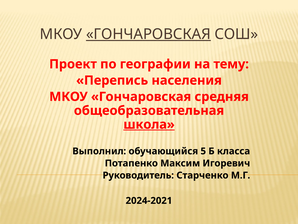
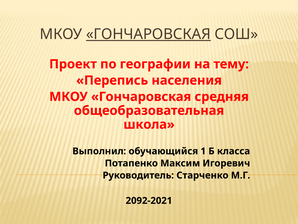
школа underline: present -> none (149, 124)
5: 5 -> 1 (203, 151)
2024-2021: 2024-2021 -> 2092-2021 (149, 200)
